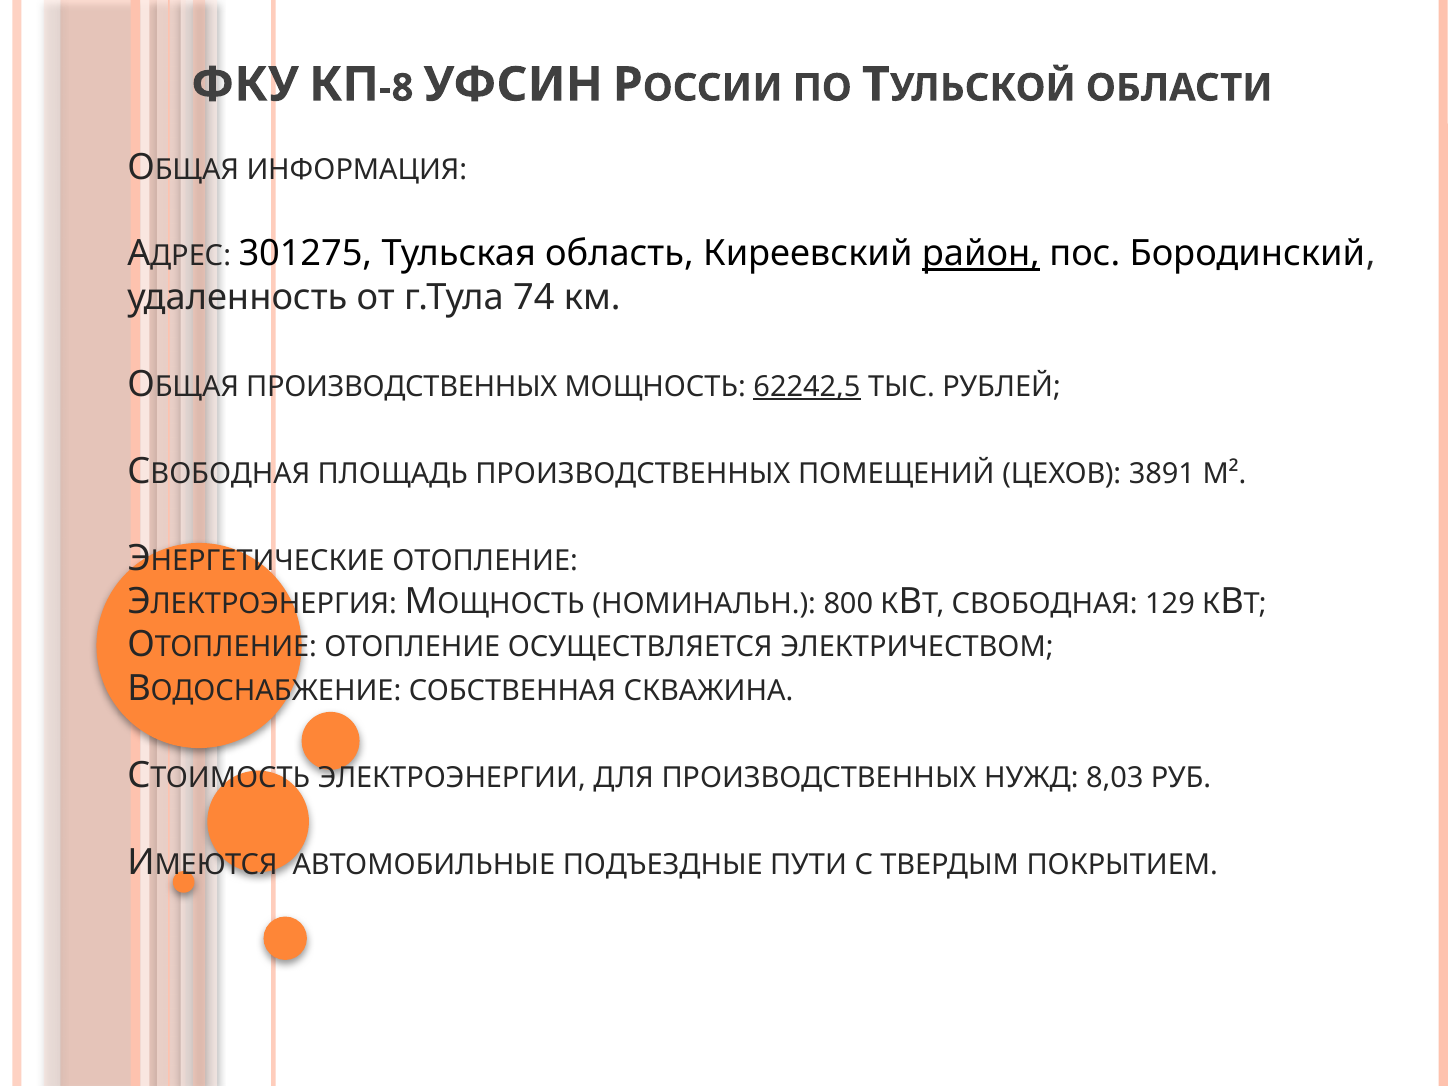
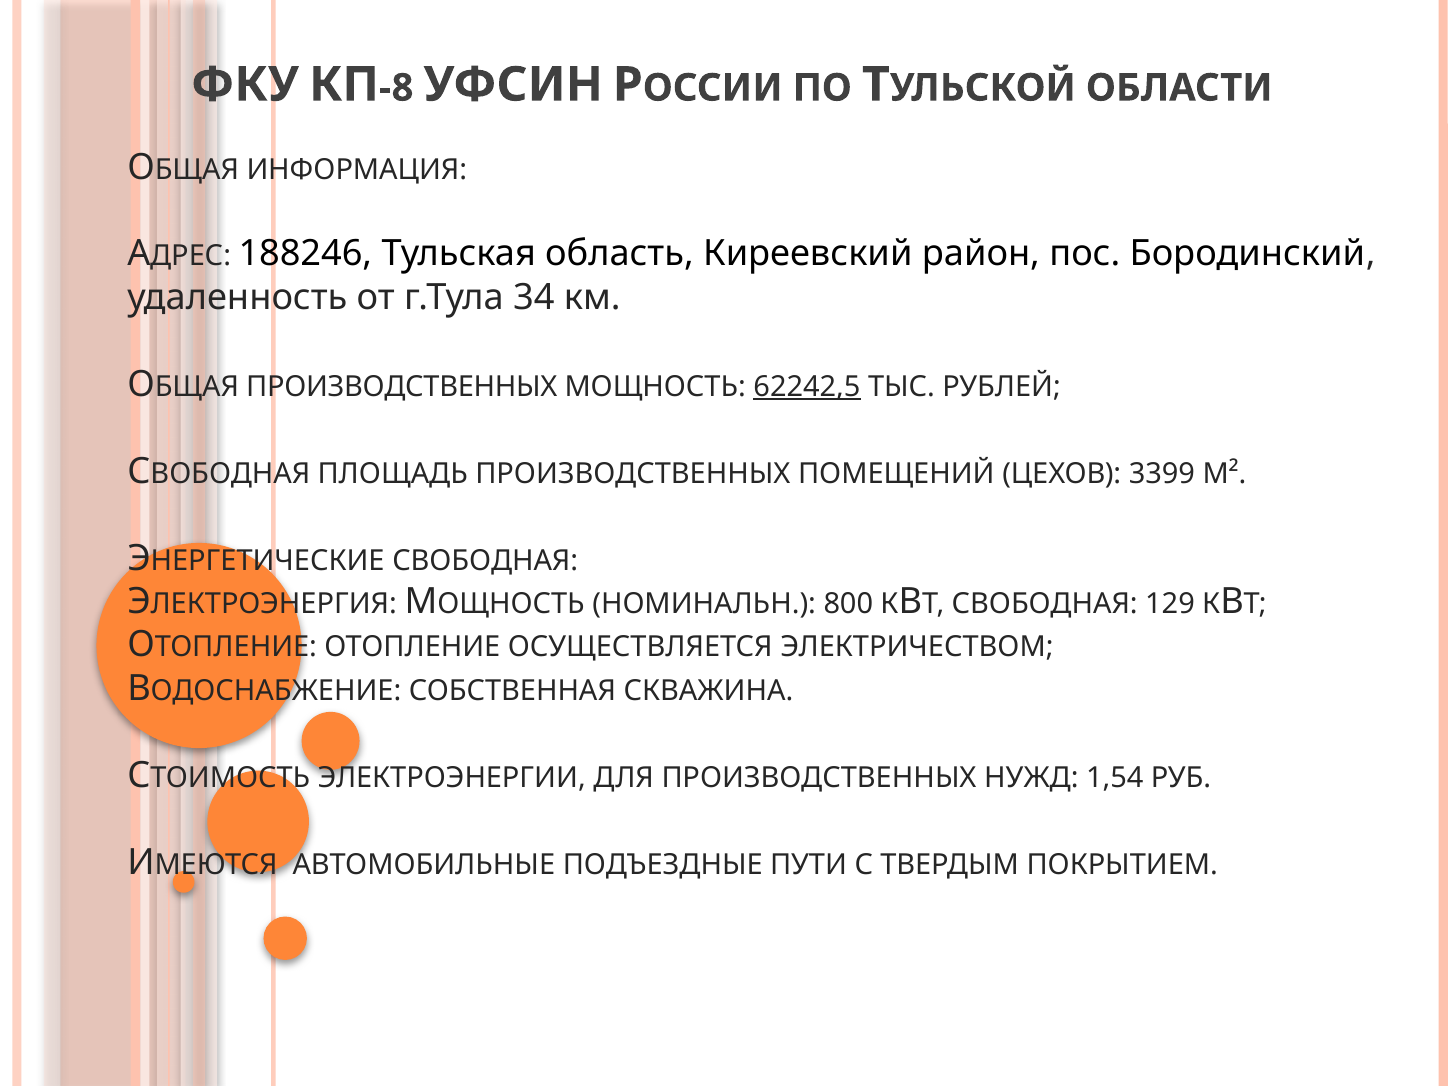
301275: 301275 -> 188246 (305, 254)
район underline: present -> none (981, 254)
74: 74 -> 34 (534, 297)
3891: 3891 -> 3399 (1162, 474)
ОТОПЛЕНИЕ: ОТОПЛЕНИЕ -> СВОБОДНАЯ (485, 560)
8,03: 8,03 -> 1,54 (1115, 778)
